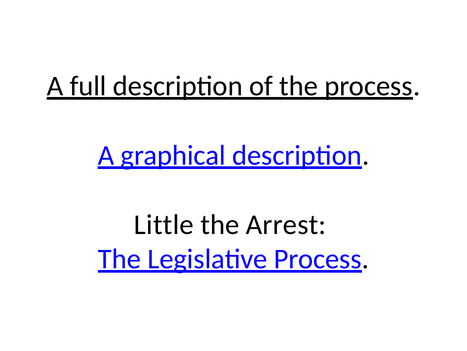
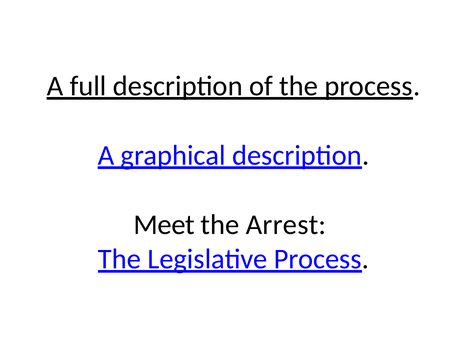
Little: Little -> Meet (164, 224)
